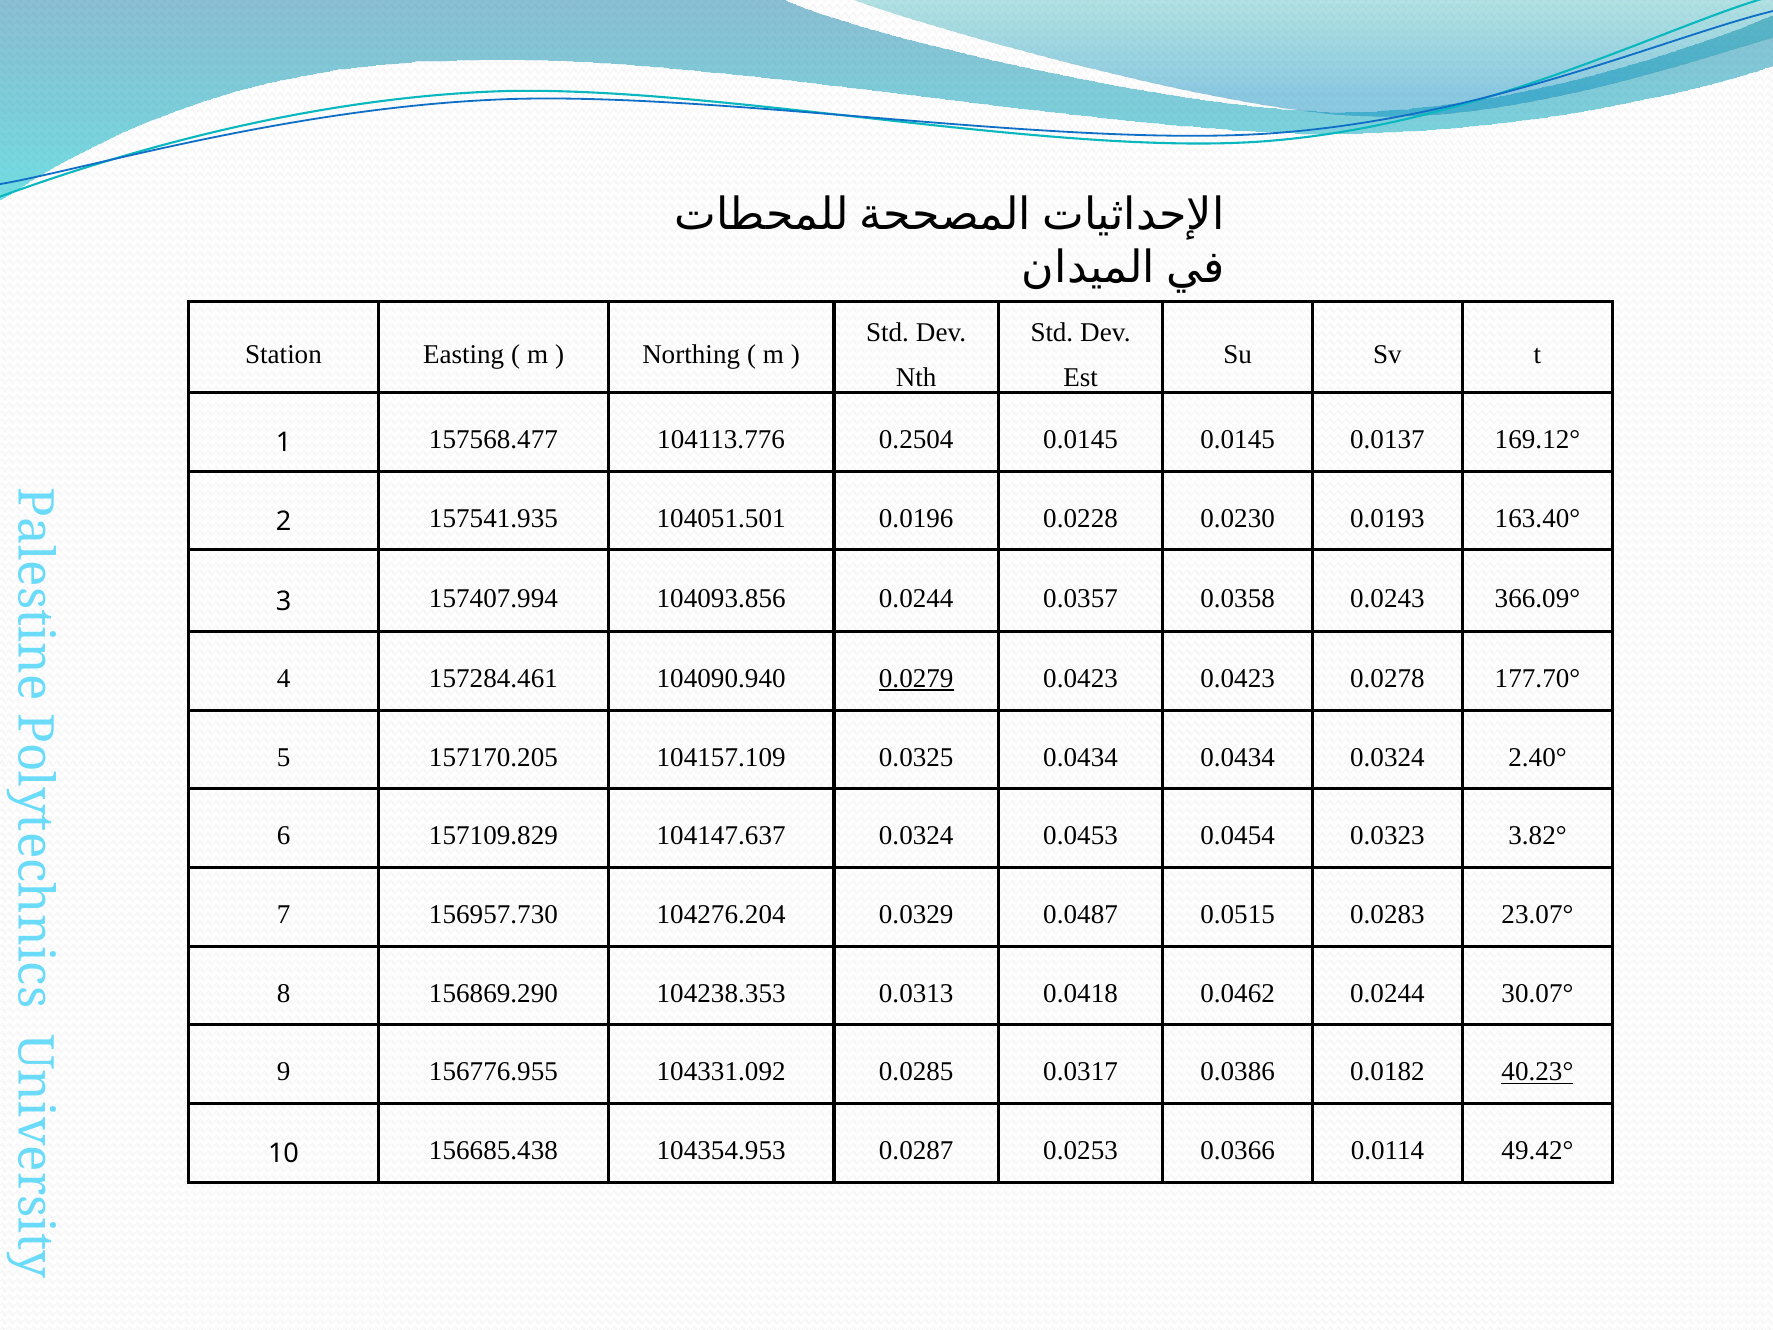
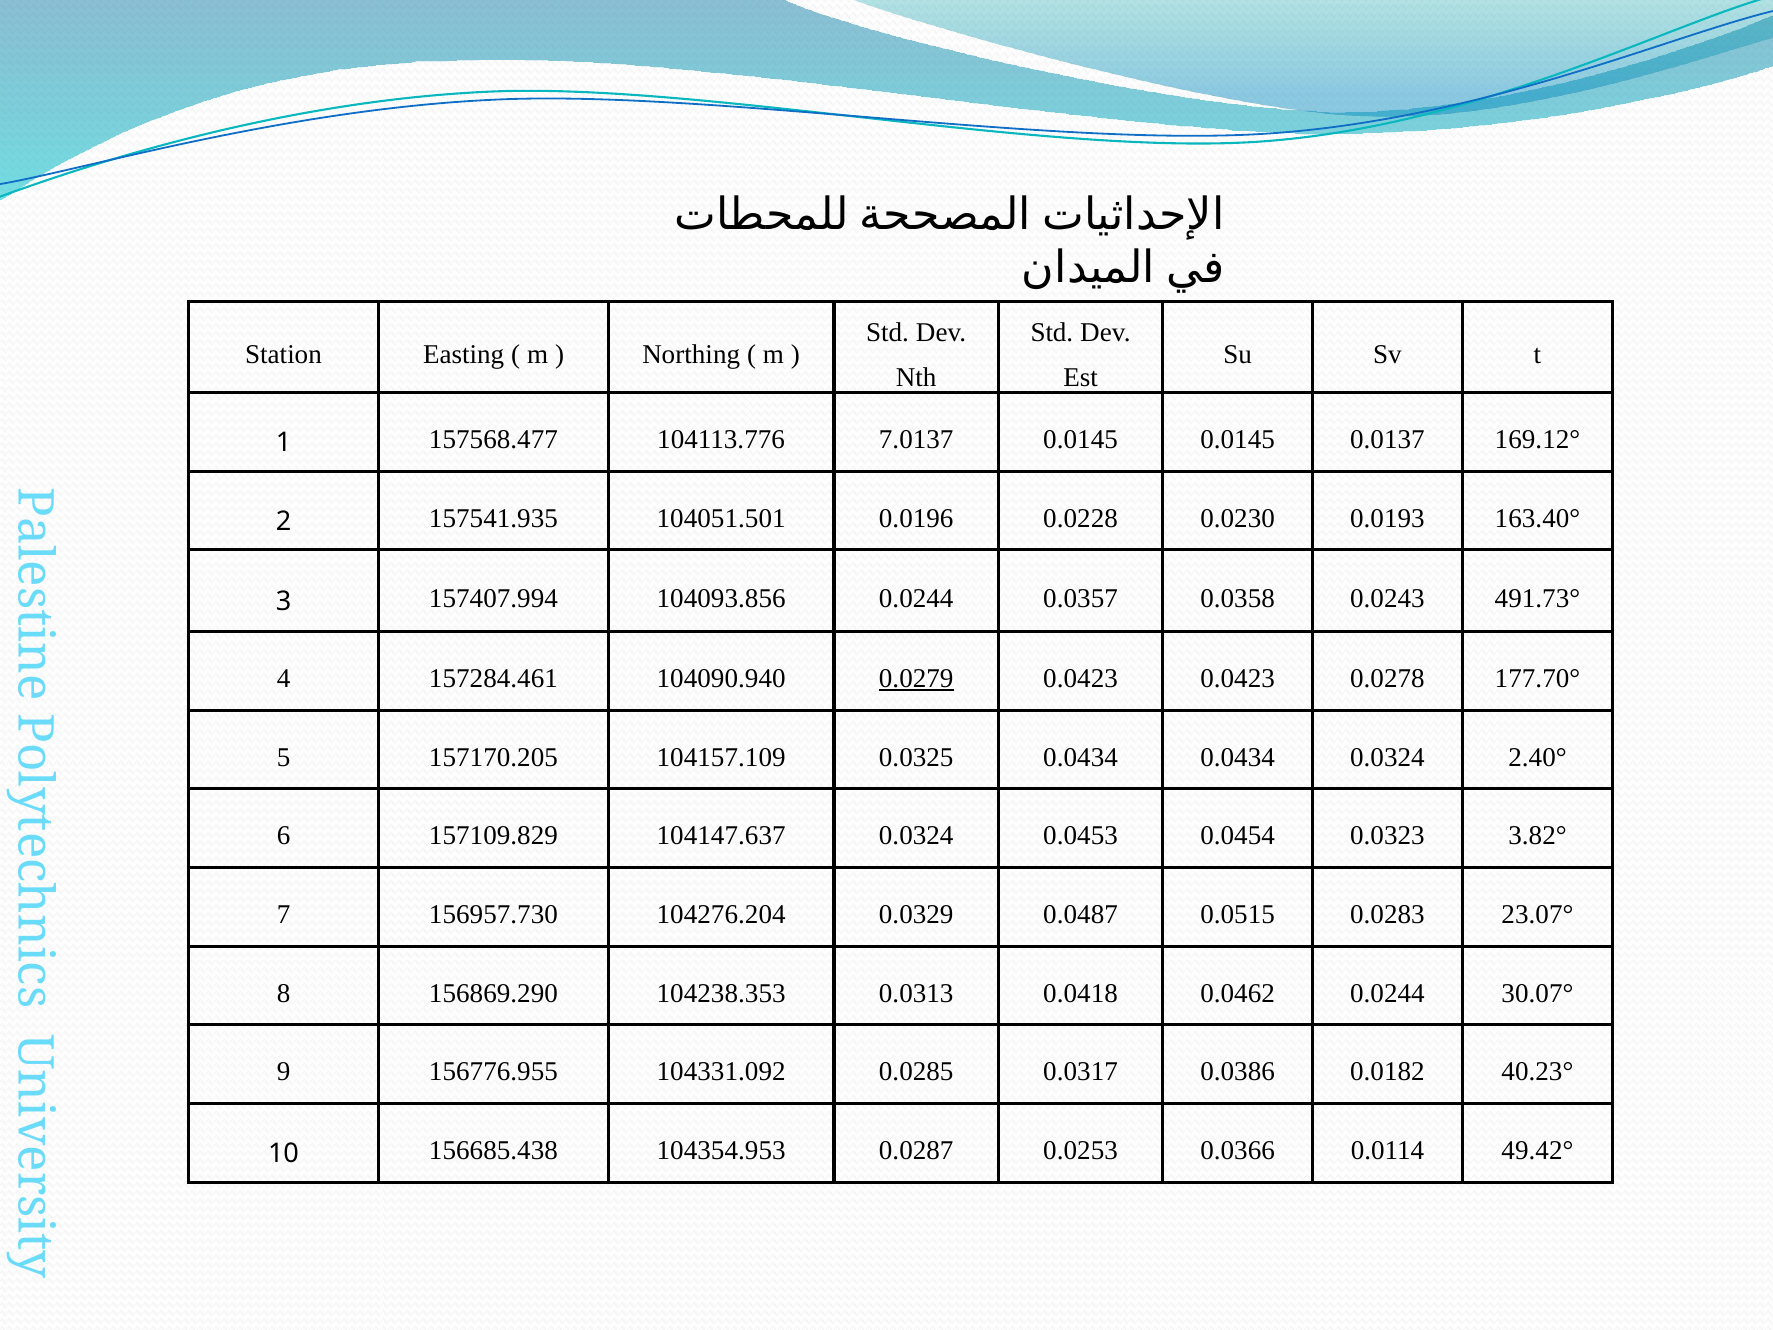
0.2504: 0.2504 -> 7.0137 (916, 439)
366.09°: 366.09° -> 491.73° (1537, 598)
40.23° underline: present -> none (1537, 1072)
